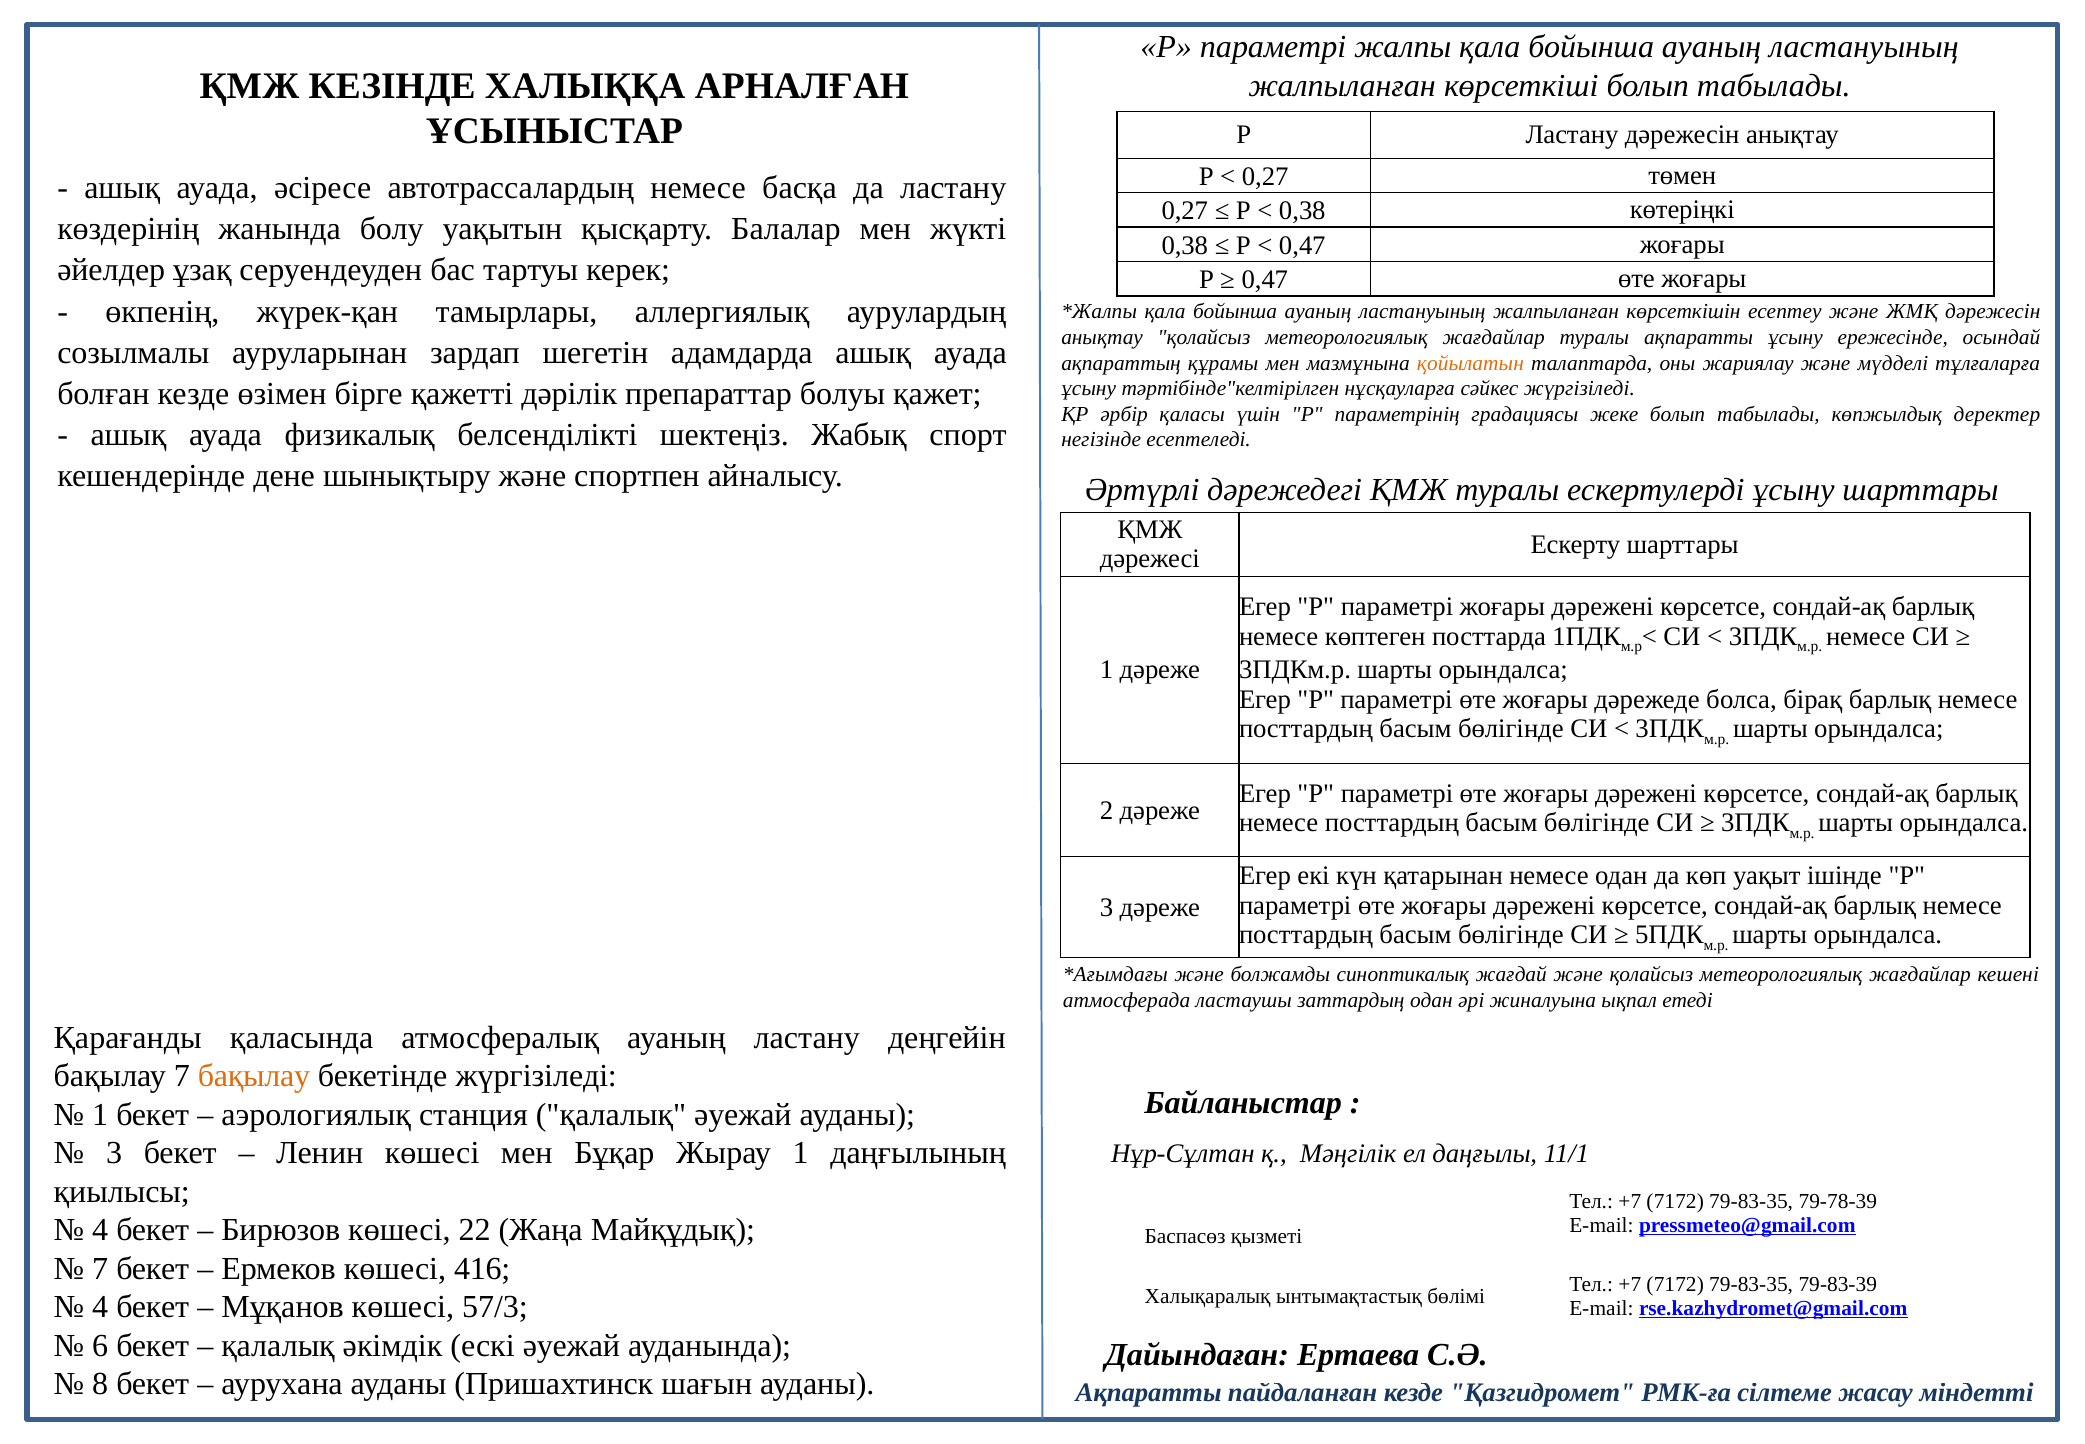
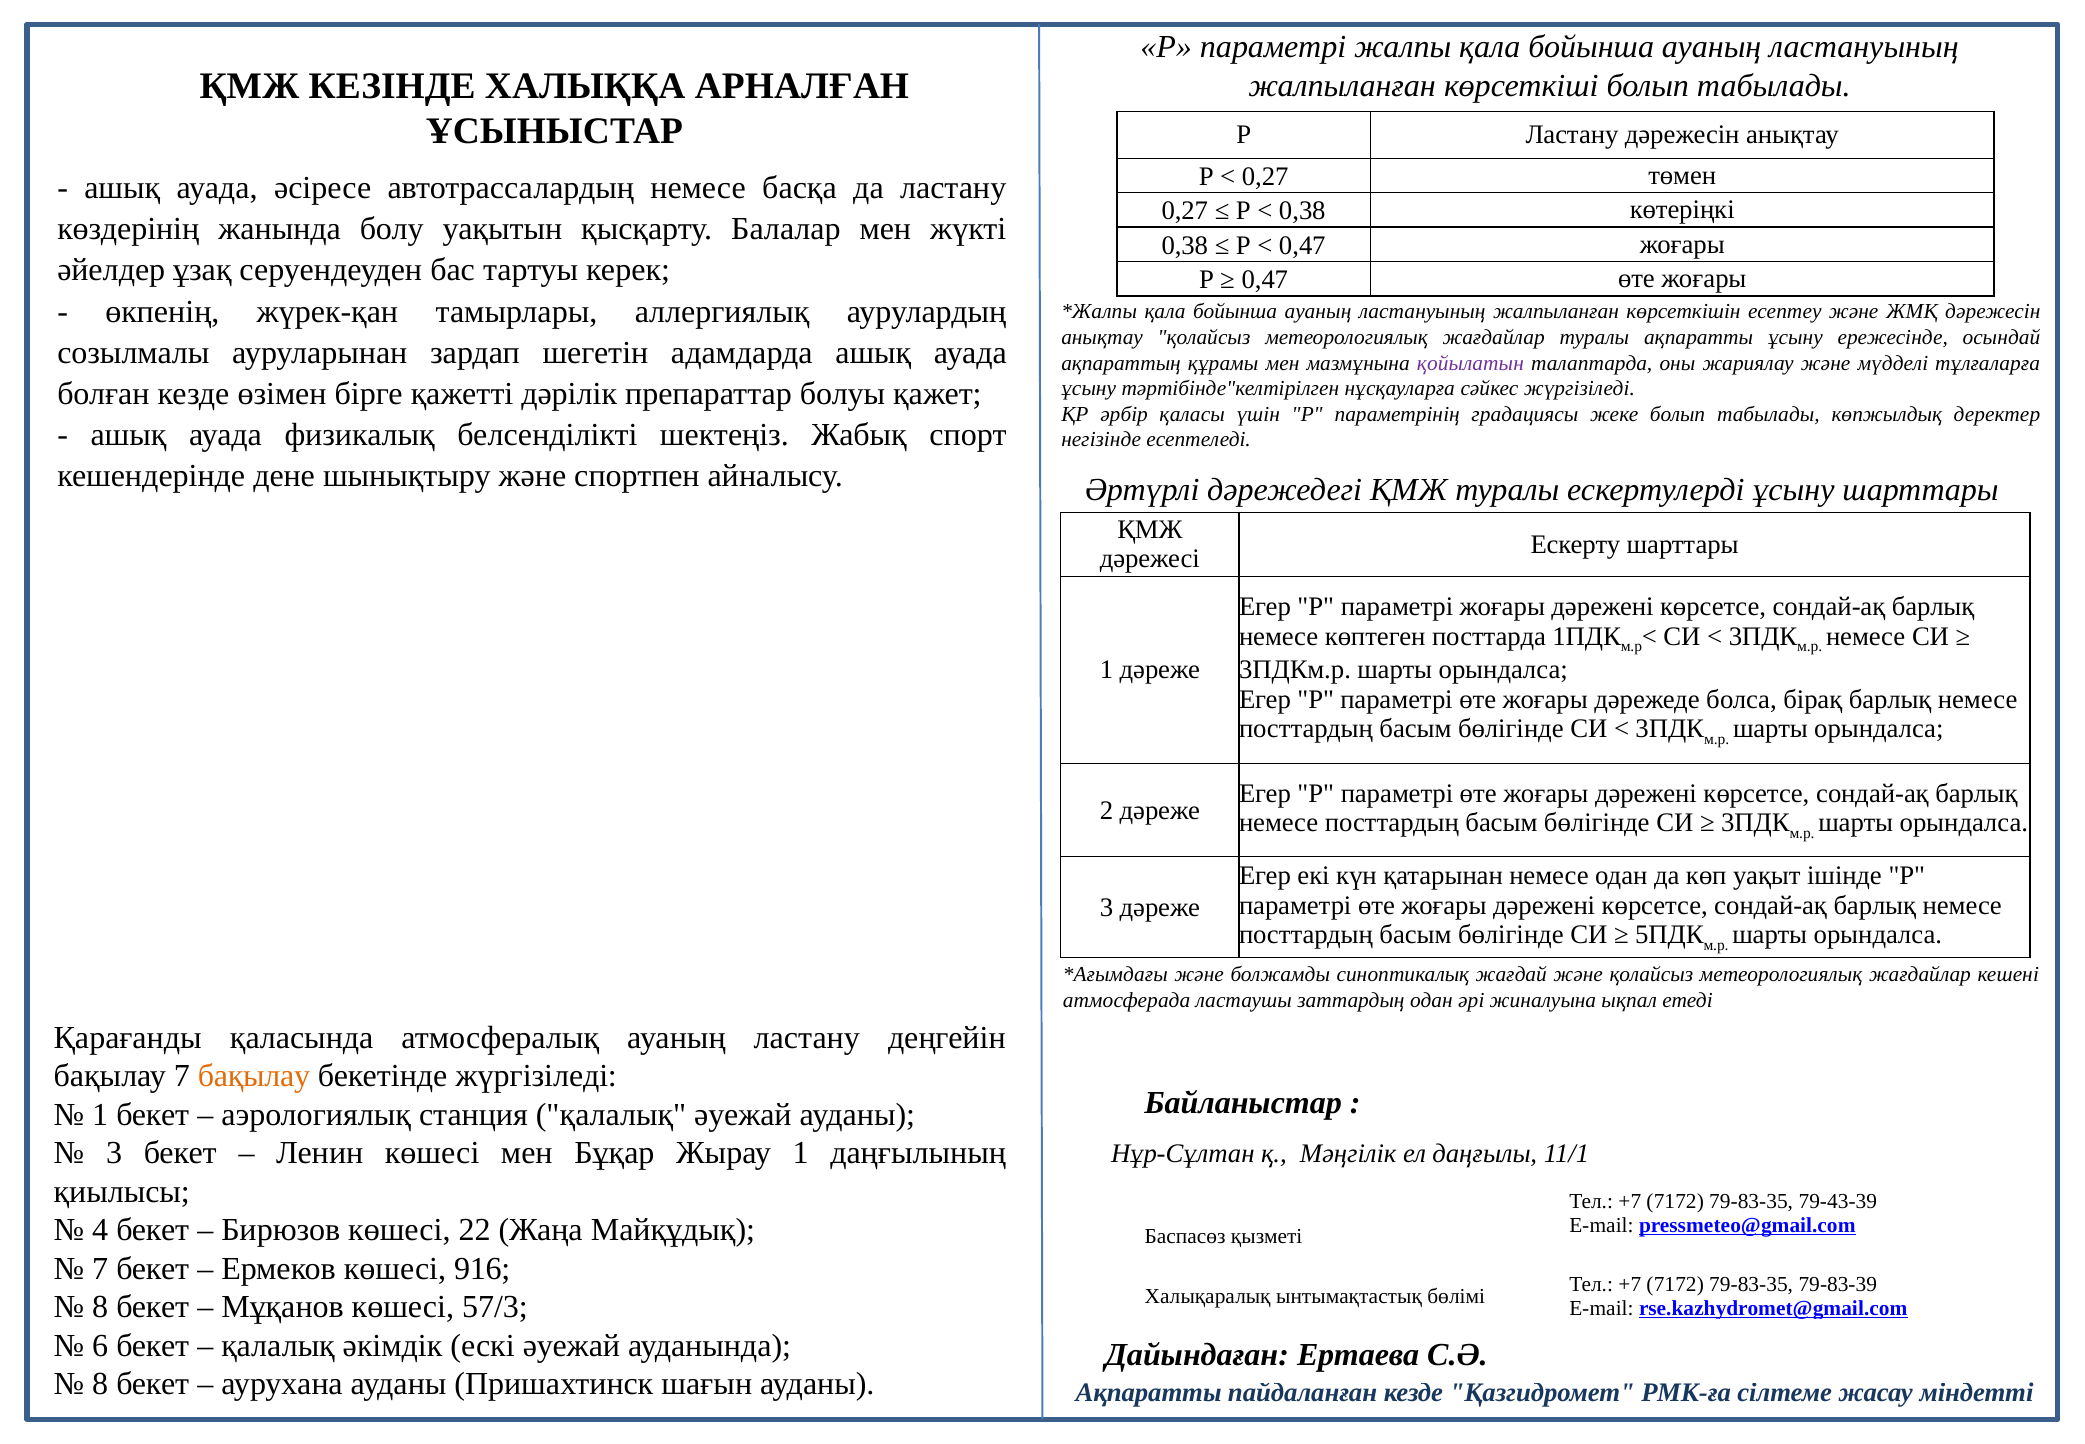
қойылатын colour: orange -> purple (1470, 363)
79-78-39: 79-78-39 -> 79-43-39 (1838, 1201)
416: 416 -> 916 (482, 1268)
4: 4 -> 8 (100, 1307)
